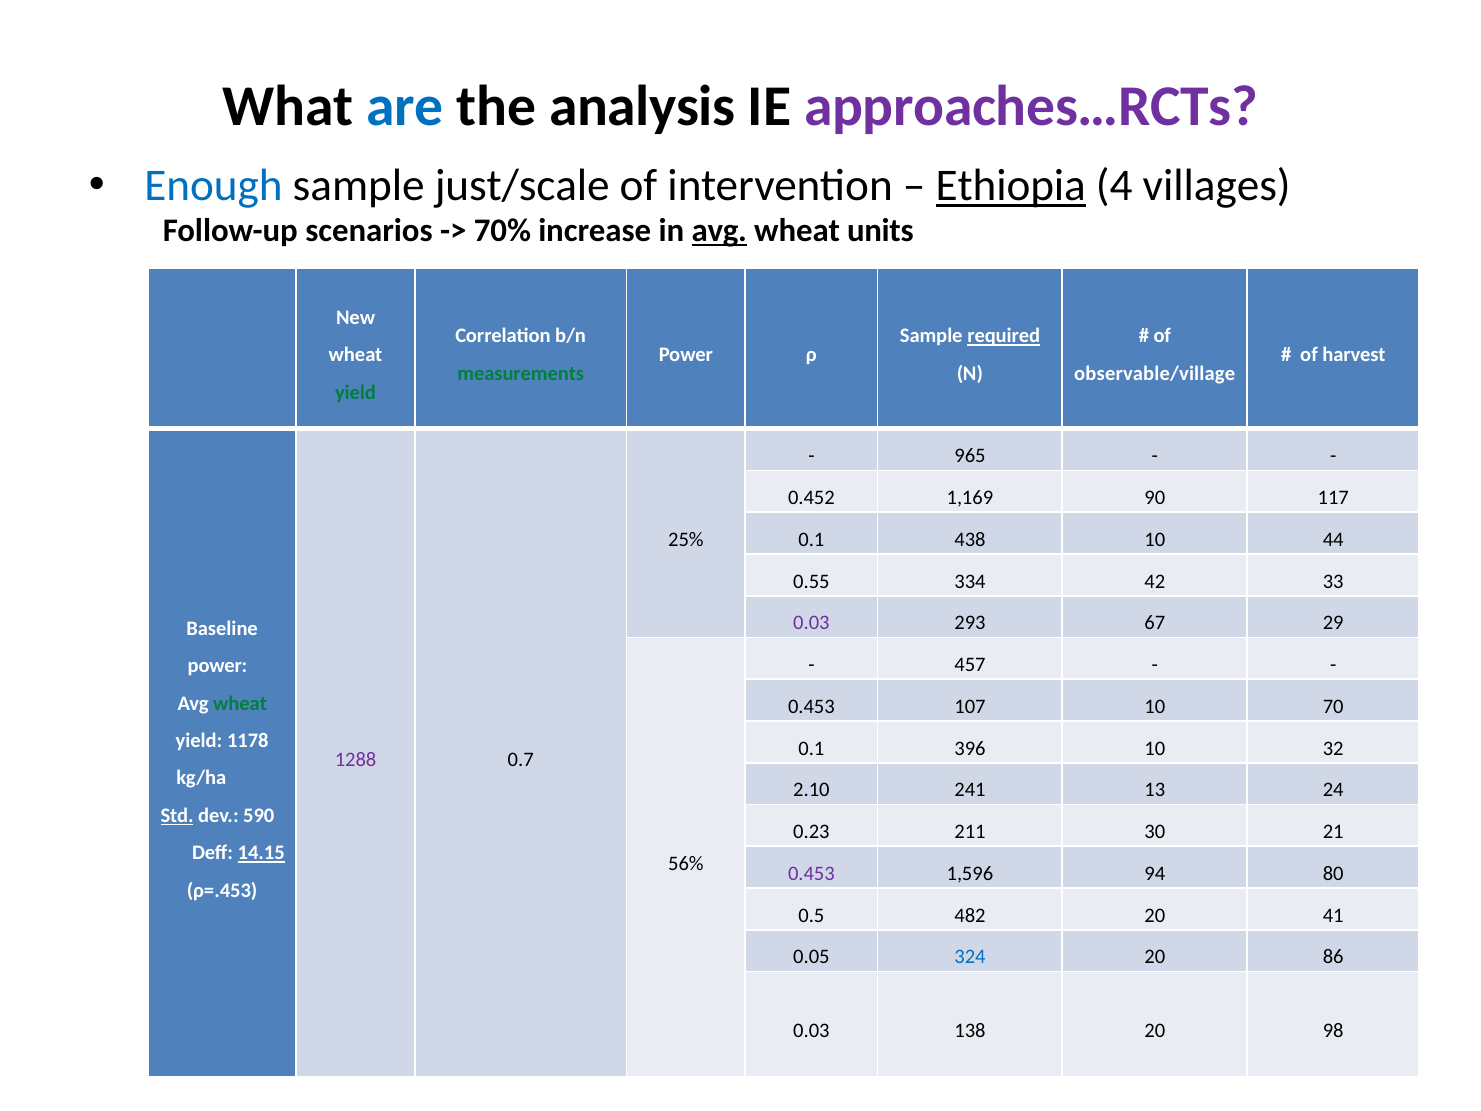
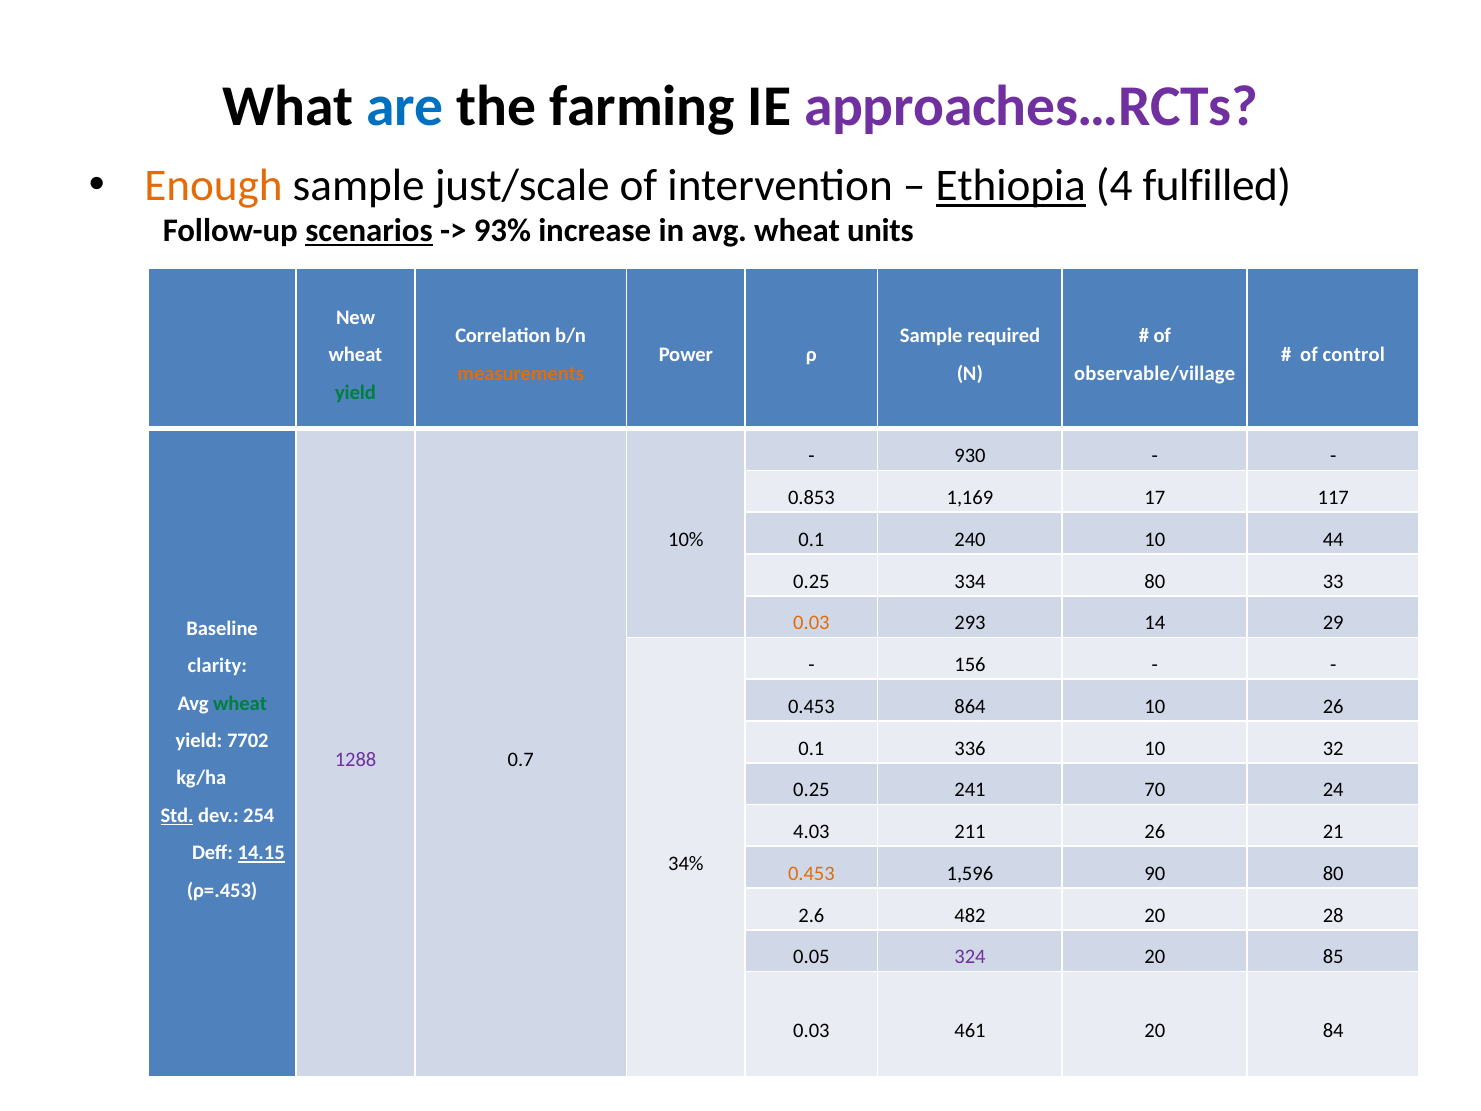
analysis: analysis -> farming (642, 106)
Enough colour: blue -> orange (214, 186)
villages: villages -> fulfilled (1217, 186)
scenarios underline: none -> present (369, 231)
70%: 70% -> 93% (502, 231)
avg underline: present -> none (719, 231)
required underline: present -> none (1004, 336)
harvest: harvest -> control (1354, 355)
measurements colour: green -> orange (521, 373)
965: 965 -> 930 (970, 456)
0.452: 0.452 -> 0.853 (811, 498)
90: 90 -> 17 (1155, 498)
25%: 25% -> 10% (686, 539)
438: 438 -> 240 (970, 539)
0.55: 0.55 -> 0.25 (811, 581)
334 42: 42 -> 80 (1155, 581)
0.03 colour: purple -> orange (811, 623)
67: 67 -> 14 (1155, 623)
457: 457 -> 156 (970, 665)
power: power -> clarity (217, 666)
107: 107 -> 864 (970, 706)
10 70: 70 -> 26 (1333, 706)
1178: 1178 -> 7702 (248, 741)
396: 396 -> 336 (970, 748)
2.10: 2.10 -> 0.25 (811, 790)
13: 13 -> 70 (1155, 790)
590: 590 -> 254 (259, 815)
0.23: 0.23 -> 4.03 (811, 832)
211 30: 30 -> 26 (1155, 832)
56%: 56% -> 34% (686, 864)
0.453 colour: purple -> orange (811, 873)
94: 94 -> 90 (1155, 873)
0.5: 0.5 -> 2.6 (811, 915)
41: 41 -> 28 (1333, 915)
324 colour: blue -> purple (970, 957)
86: 86 -> 85 (1333, 957)
138: 138 -> 461 (970, 1031)
98: 98 -> 84 (1333, 1031)
